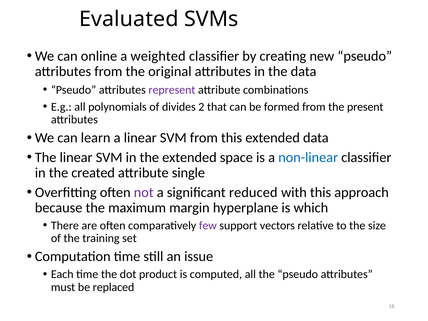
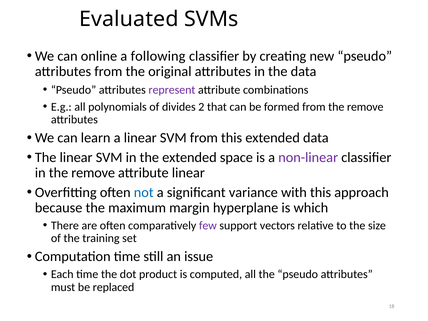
weighted: weighted -> following (158, 56)
from the present: present -> remove (365, 107)
non-linear colour: blue -> purple (308, 157)
in the created: created -> remove (93, 173)
attribute single: single -> linear (188, 173)
not colour: purple -> blue (144, 192)
reduced: reduced -> variance (253, 192)
